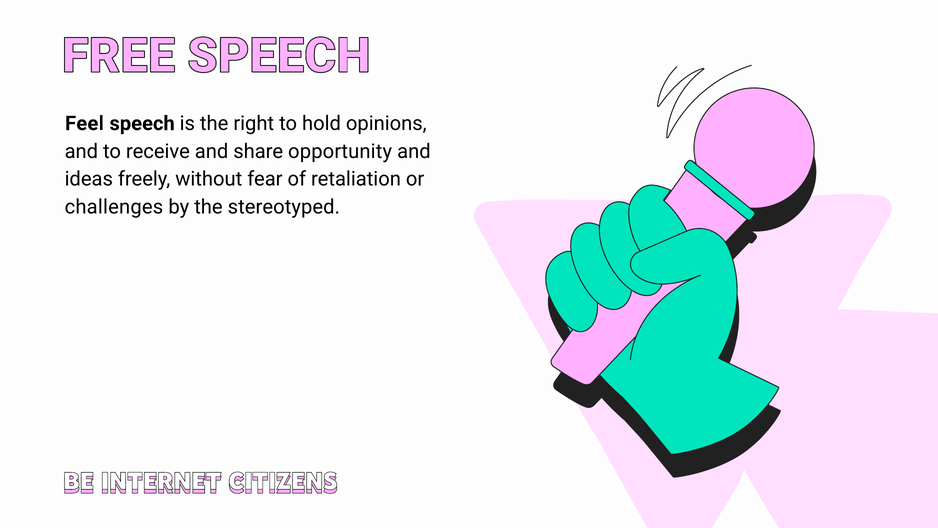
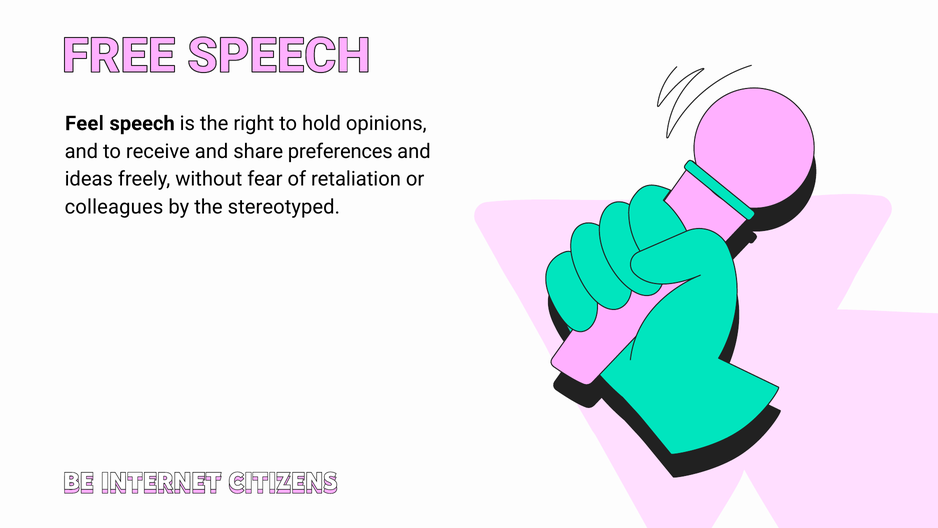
opportunity: opportunity -> preferences (340, 151)
challenges: challenges -> colleagues (114, 207)
